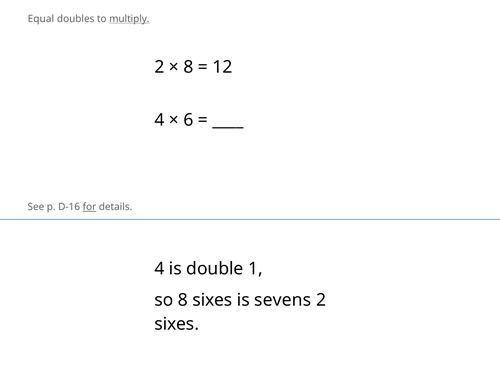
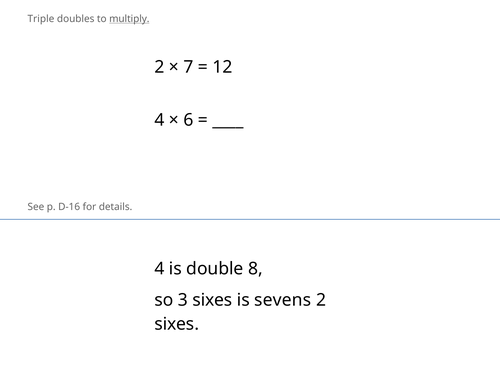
Equal: Equal -> Triple (41, 19)
8: 8 -> 7 (188, 67)
for underline: present -> none (89, 207)
1: 1 -> 8 (255, 269)
so 8: 8 -> 3 (183, 300)
